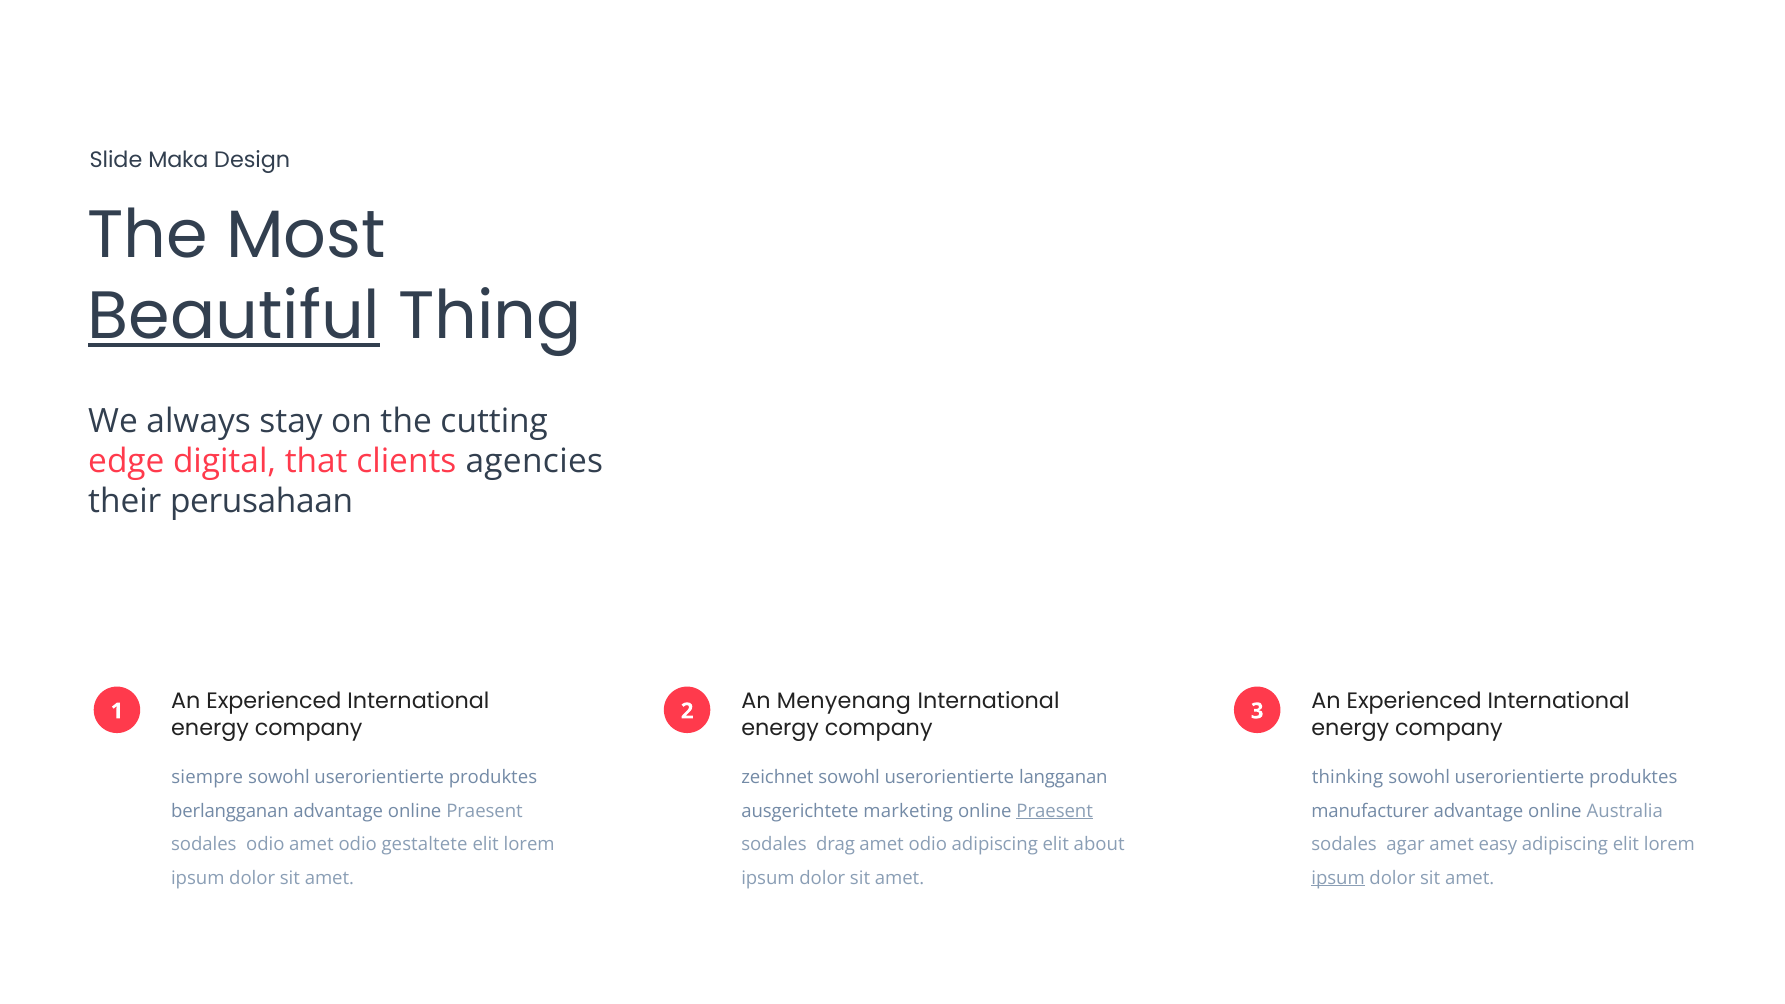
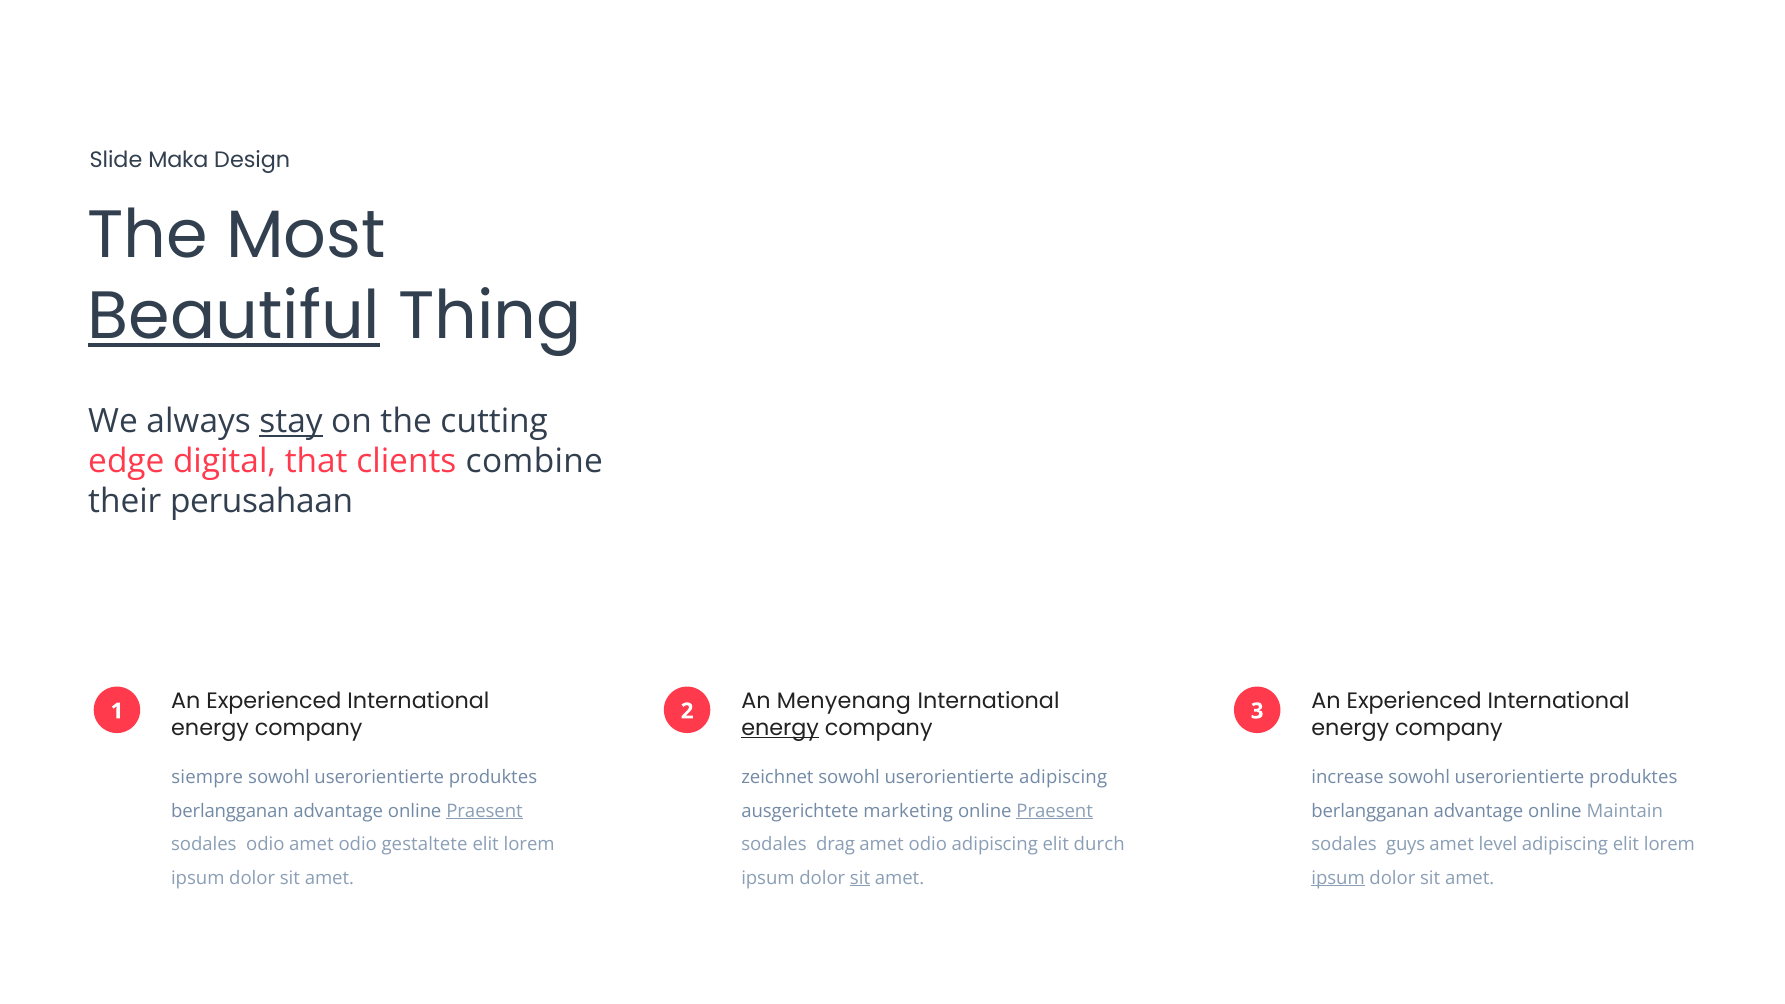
stay underline: none -> present (291, 421)
agencies: agencies -> combine (534, 461)
energy underline: none -> present (780, 728)
userorientierte langganan: langganan -> adipiscing (1063, 777)
thinking: thinking -> increase (1348, 777)
Praesent underline: none -> present (485, 811)
manufacturer: manufacturer -> berlangganan (1370, 811)
Australia: Australia -> Maintain (1625, 811)
about: about -> durch (1099, 844)
agar: agar -> guys (1406, 844)
easy: easy -> level (1498, 844)
sit underline: none -> present (860, 878)
